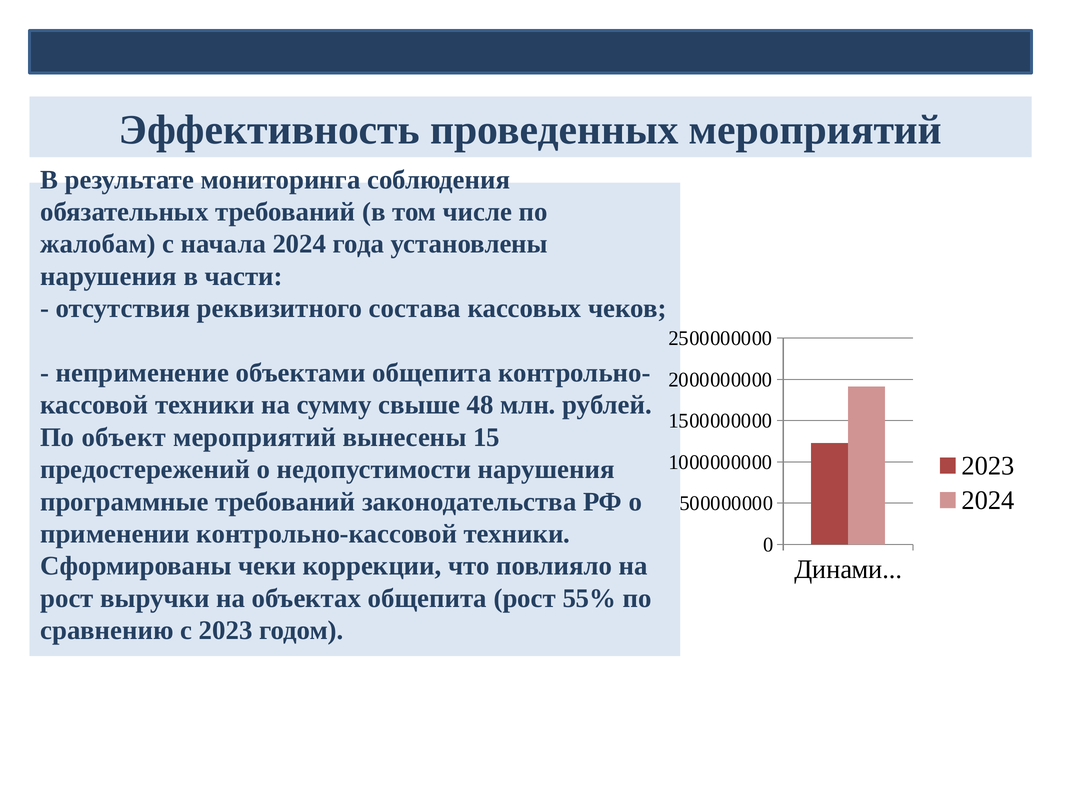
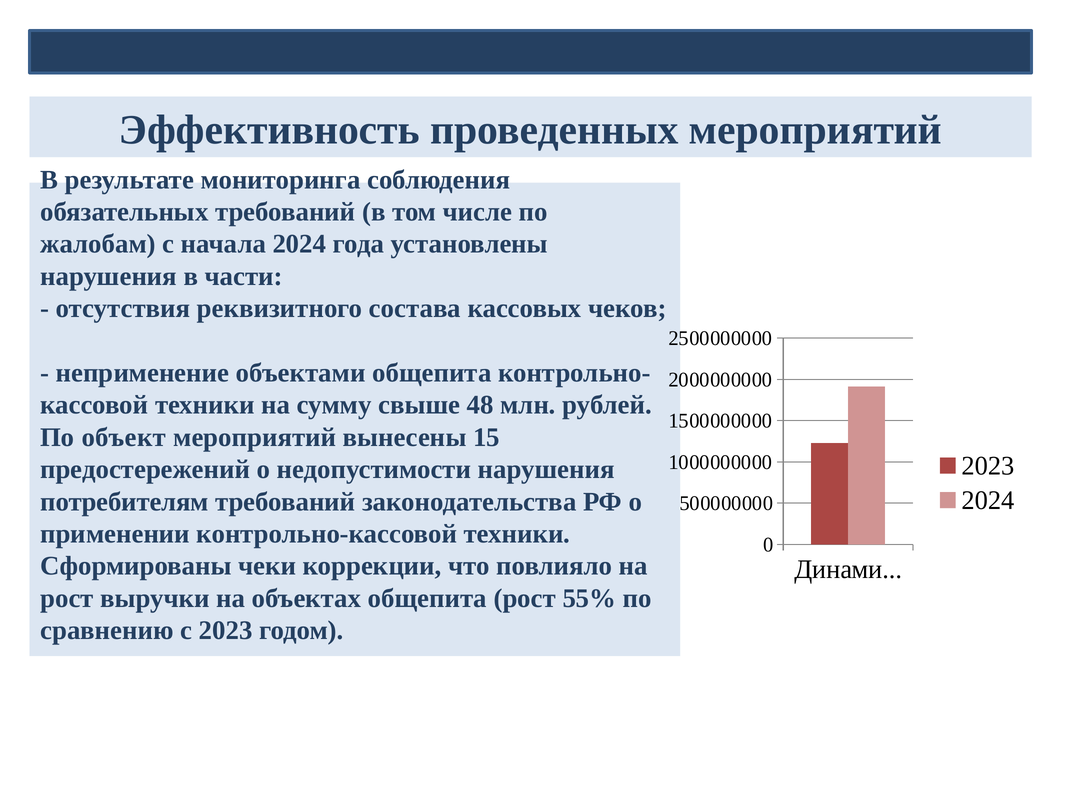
программные: программные -> потребителям (124, 502)
